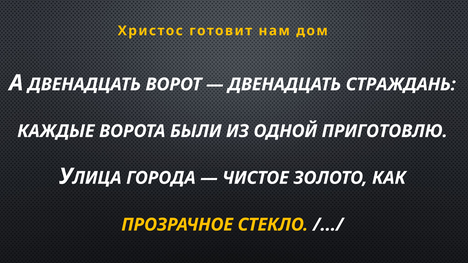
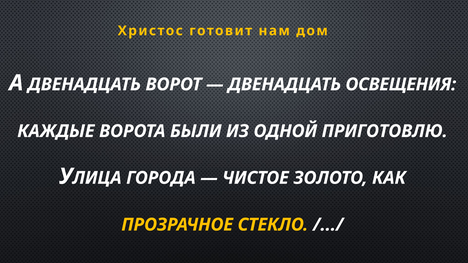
СТРАЖДАНЬ: СТРАЖДАНЬ -> ОСВЕЩЕНИЯ (401, 84)
